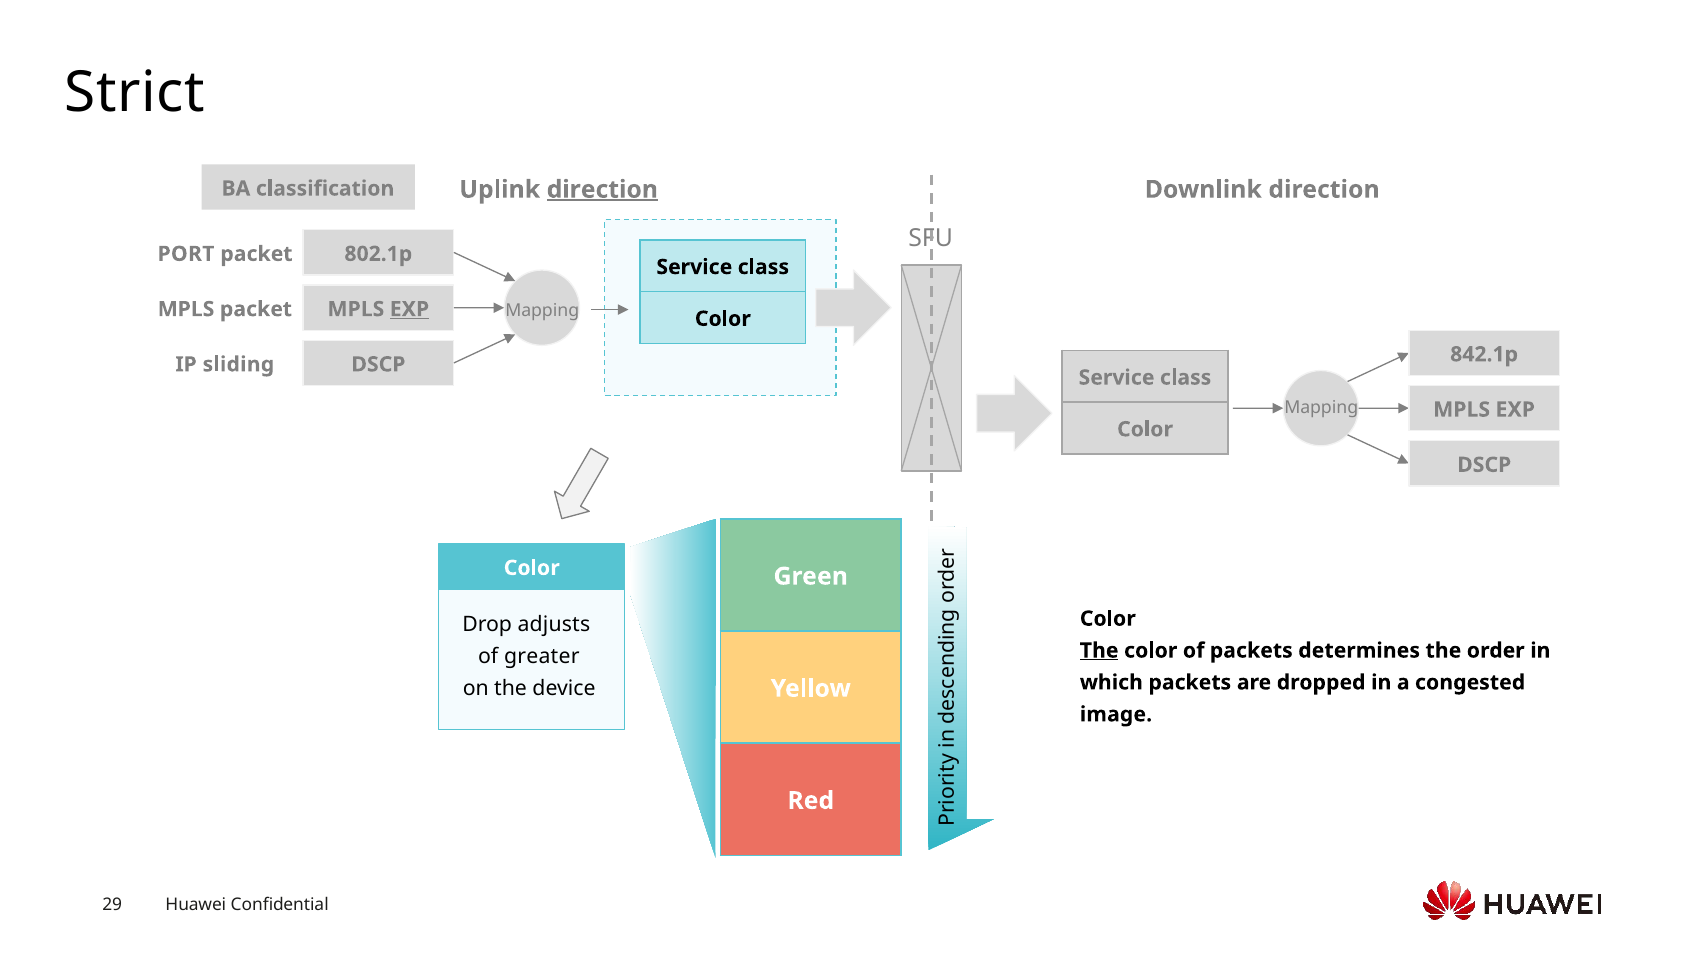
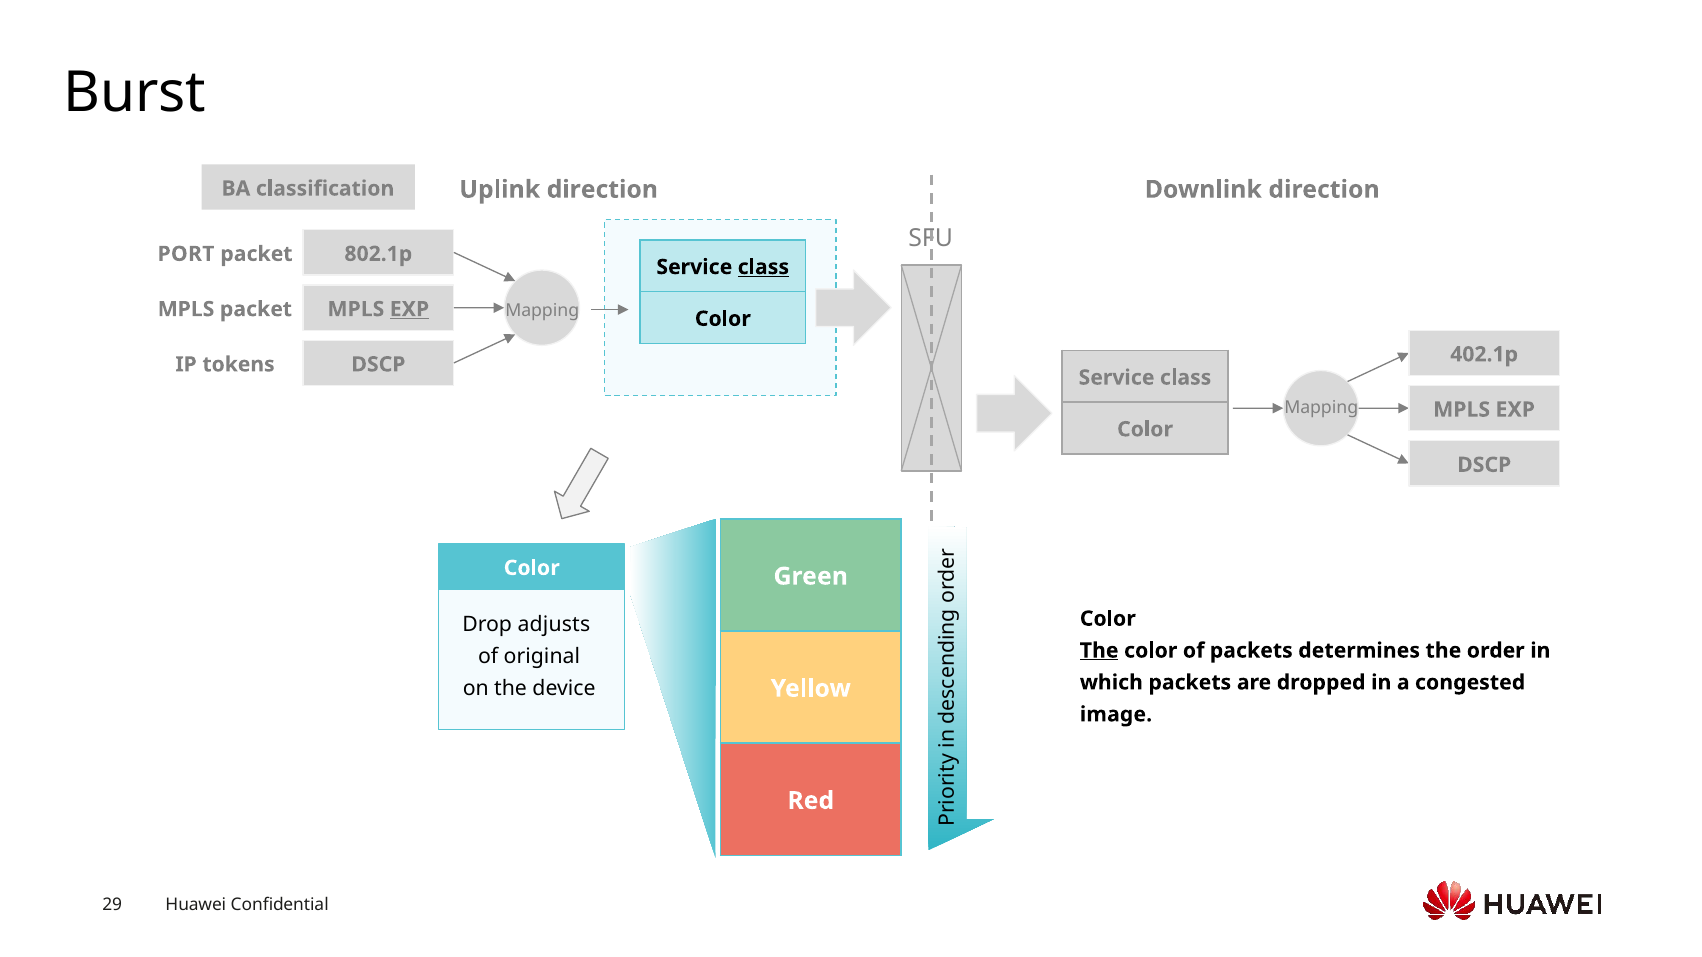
Strict: Strict -> Burst (135, 93)
direction underline: present -> none (602, 190)
class underline: none -> present (763, 267)
842.1p: 842.1p -> 402.1p (1484, 355)
sliding: sliding -> tokens (239, 365)
greater: greater -> original (542, 657)
